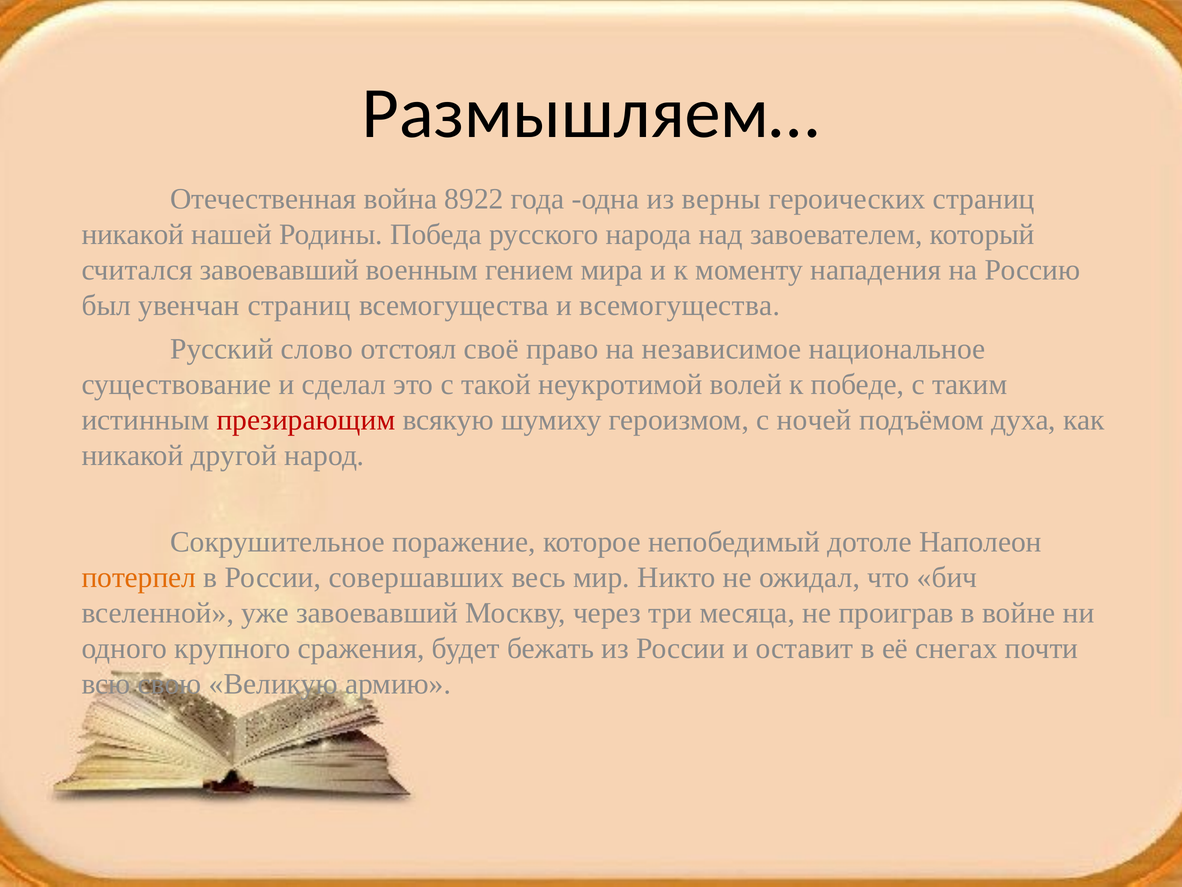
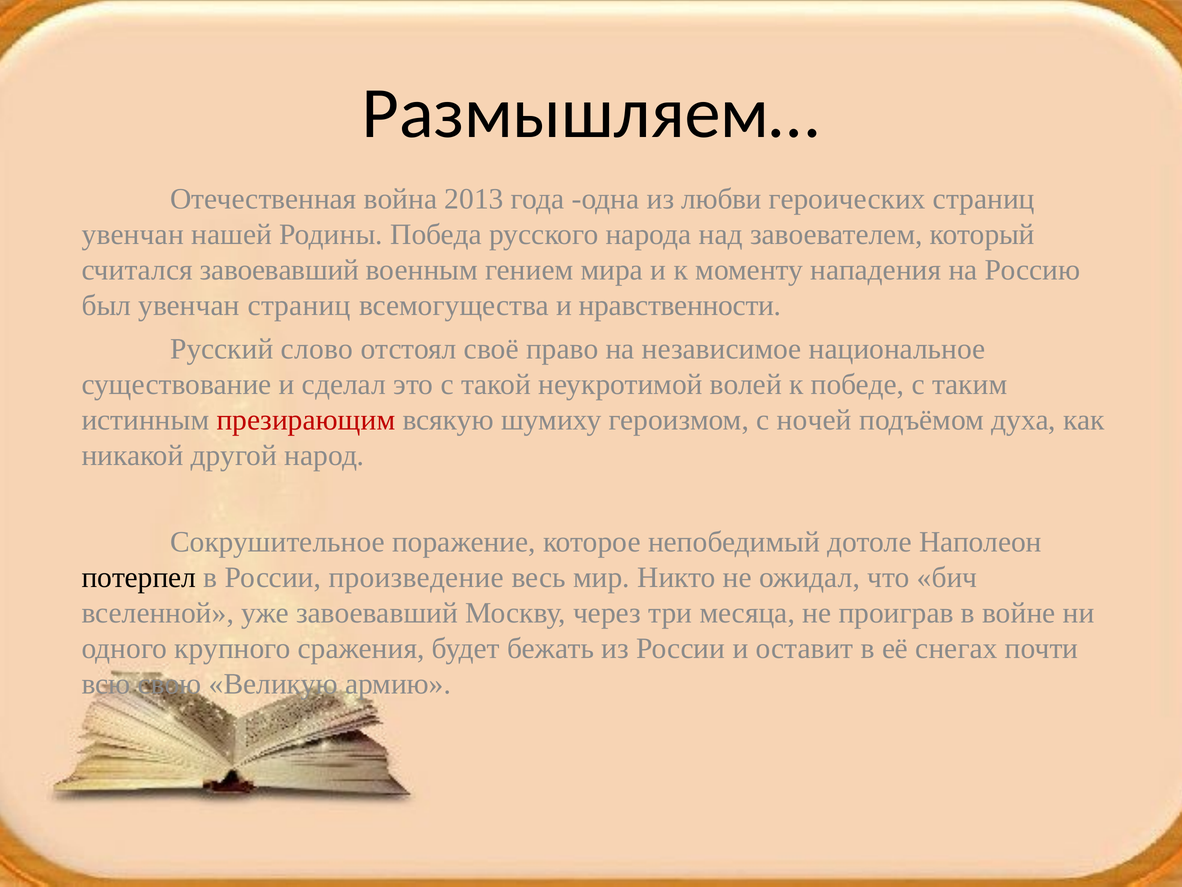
8922: 8922 -> 2013 (474, 199)
верны: верны -> любви (722, 199)
никакой: никакой -> увенчан (133, 234)
и всемогущества: всемогущества -> нравственности (680, 305)
потерпел colour: orange -> black (139, 577)
совершавших: совершавших -> произведение (416, 577)
